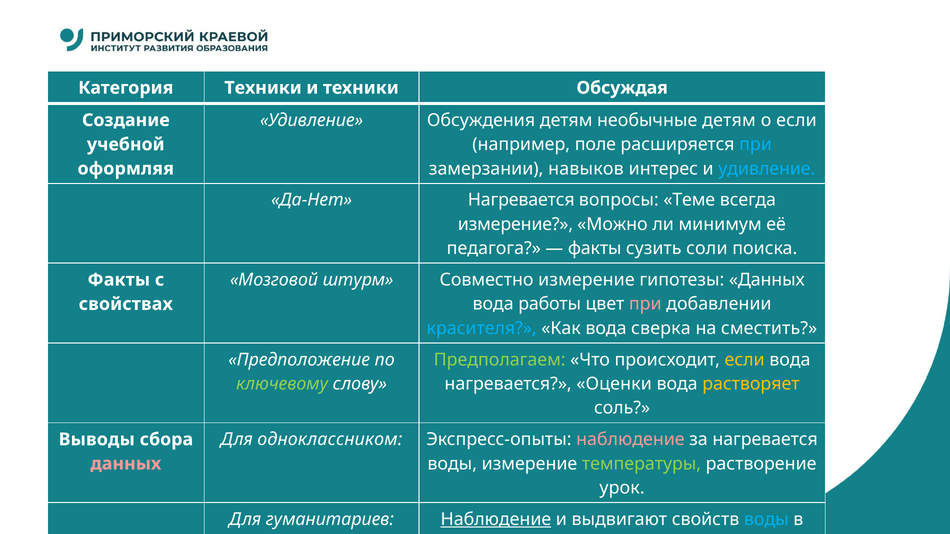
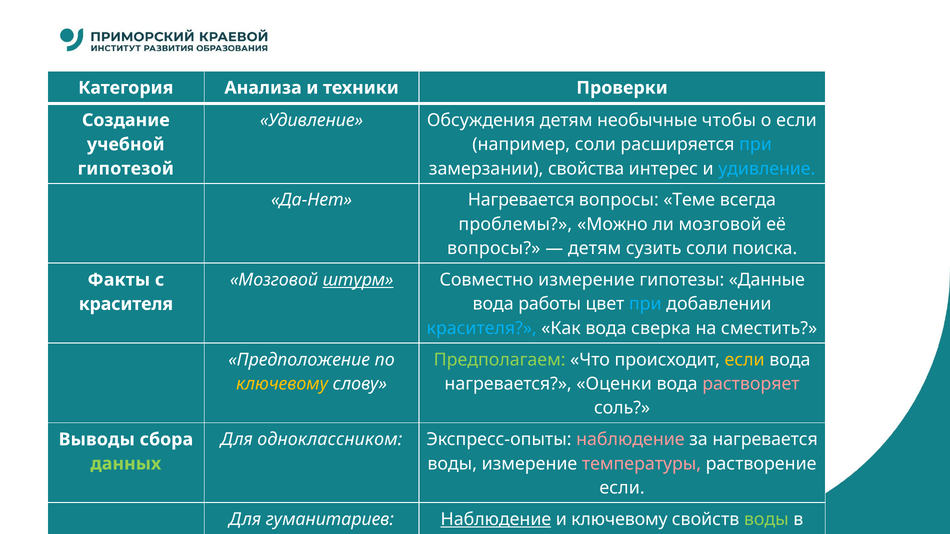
Категория Техники: Техники -> Анализа (263, 88)
Обсуждая: Обсуждая -> Проверки (622, 88)
необычные детям: детям -> чтобы (729, 120)
например поле: поле -> соли (595, 145)
навыков: навыков -> свойства (586, 169)
оформляя: оформляя -> гипотезой (126, 169)
измерение: измерение -> проблемы (515, 224)
ли минимум: минимум -> мозговой (720, 224)
педагога: педагога -> вопросы (494, 249)
факты: факты -> детям (595, 249)
штурм underline: none -> present (358, 280)
гипотезы Данных: Данных -> Данные (767, 280)
при colour: pink -> light blue (645, 304)
свойствах: свойствах -> красителя (126, 304)
ключевому colour: light green -> yellow (282, 384)
растворяет colour: yellow -> pink (751, 384)
температуры colour: light green -> pink (642, 464)
данных colour: pink -> light green (126, 464)
урок: урок -> если (622, 488)
и выдвигают: выдвигают -> ключевому (619, 520)
воды colour: light blue -> light green (766, 520)
